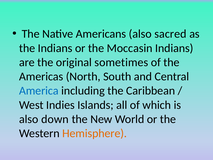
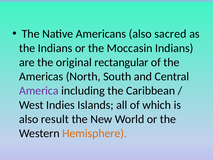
sometimes: sometimes -> rectangular (121, 62)
America colour: blue -> purple (39, 91)
down: down -> result (55, 119)
